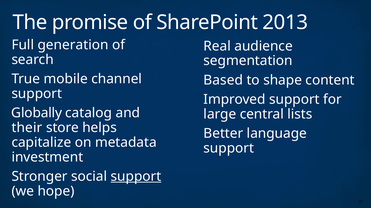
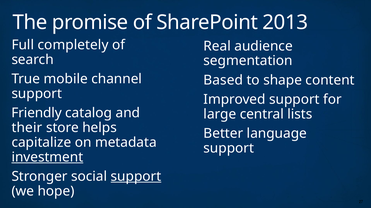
generation: generation -> completely (73, 45)
Globally: Globally -> Friendly (37, 113)
investment underline: none -> present (47, 158)
